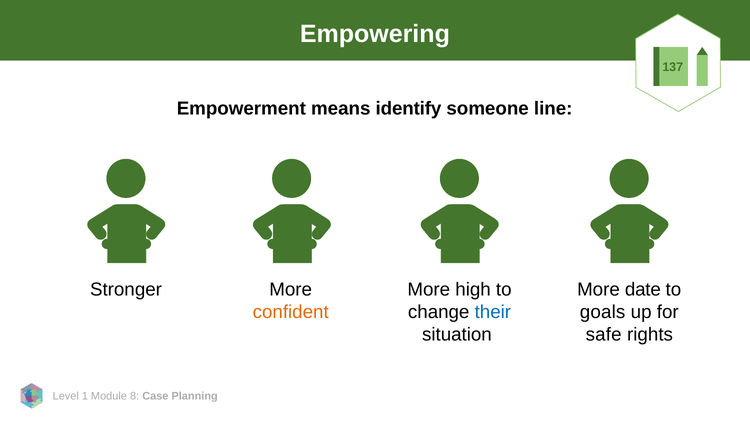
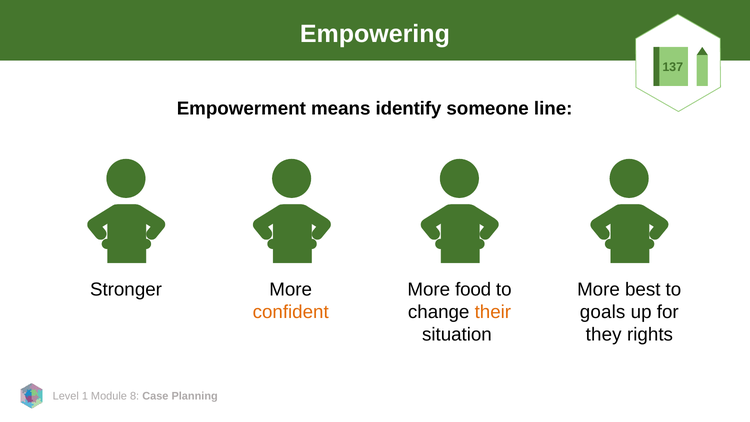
high: high -> food (473, 289)
date: date -> best (643, 289)
their colour: blue -> orange (493, 312)
safe: safe -> they (604, 334)
